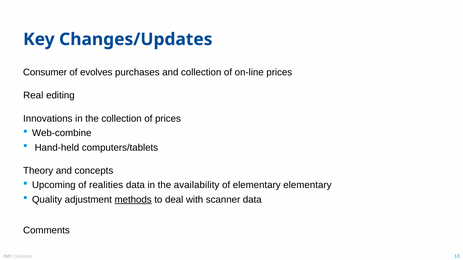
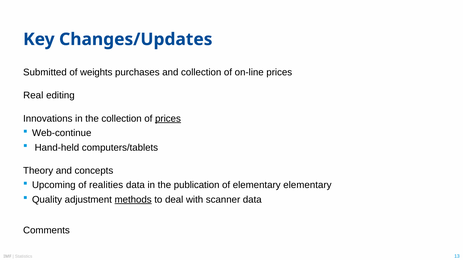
Consumer: Consumer -> Submitted (45, 72)
evolves: evolves -> weights (96, 72)
prices underline: none -> present (168, 119)
Web-combine: Web-combine -> Web-continue (62, 133)
availability: availability -> publication (197, 185)
